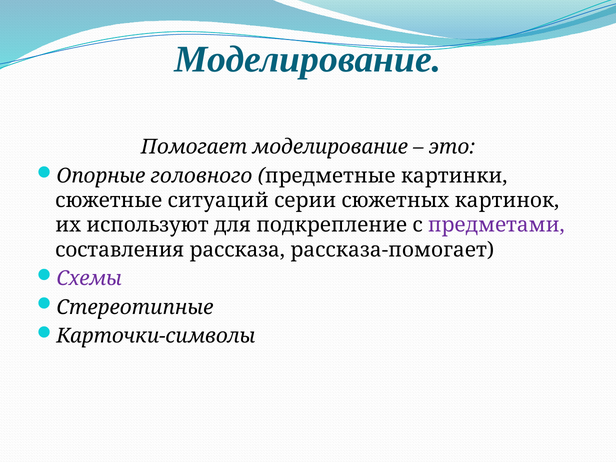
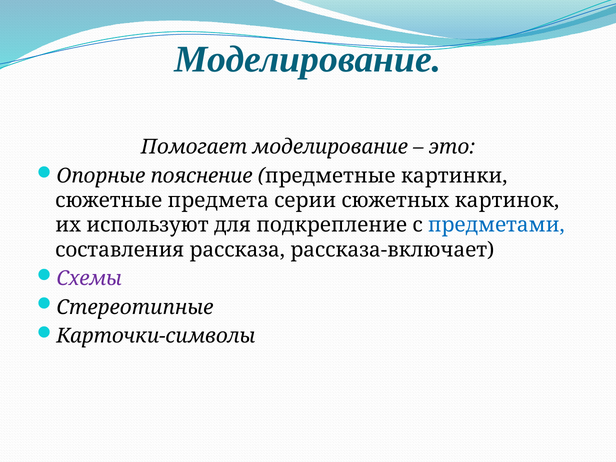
головного: головного -> пояснение (202, 176)
ситуаций: ситуаций -> предмета (218, 201)
предметами colour: purple -> blue (496, 225)
рассказа-помогает: рассказа-помогает -> рассказа-включает (392, 250)
